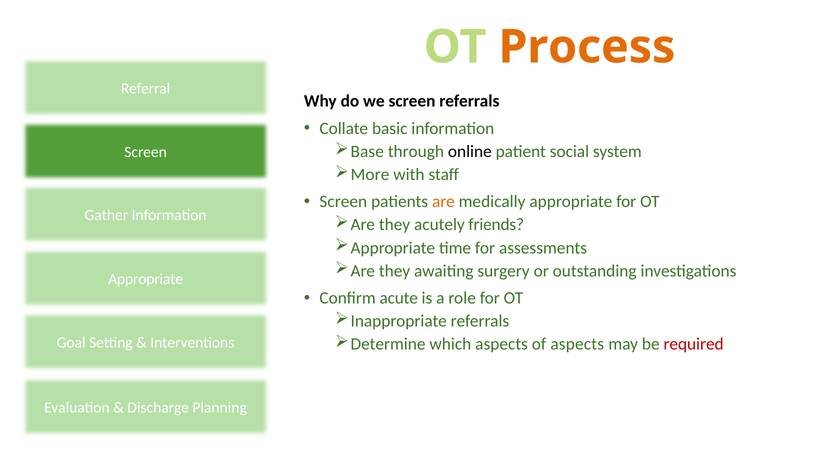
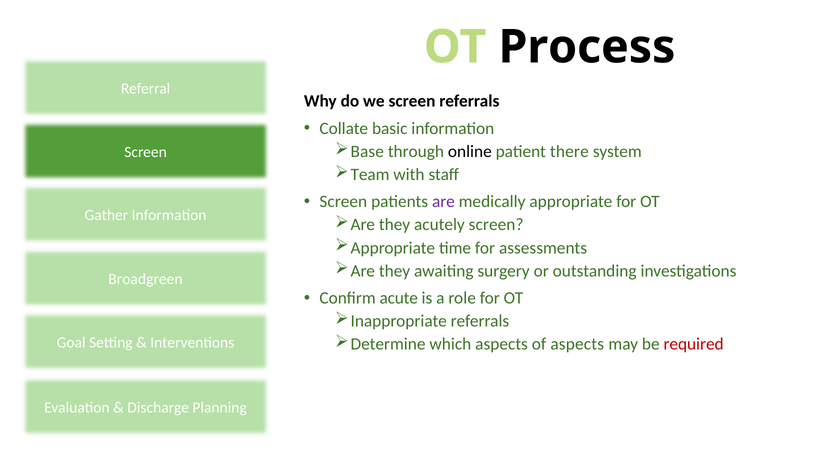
Process colour: orange -> black (587, 47)
social: social -> there (569, 151)
More: More -> Team (370, 174)
are colour: orange -> purple (443, 202)
acutely friends: friends -> screen (496, 225)
Appropriate: Appropriate -> Broadgreen (146, 279)
